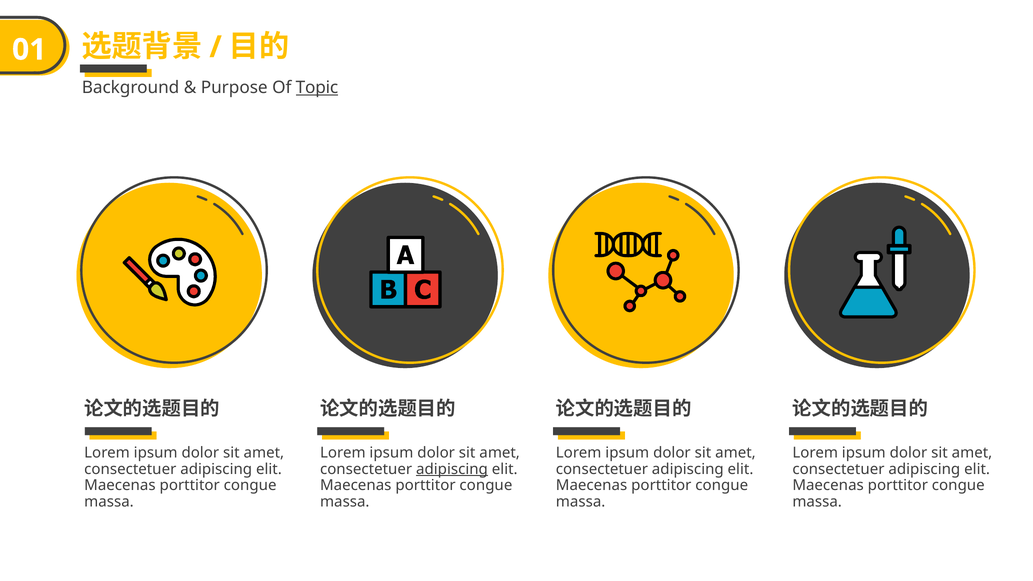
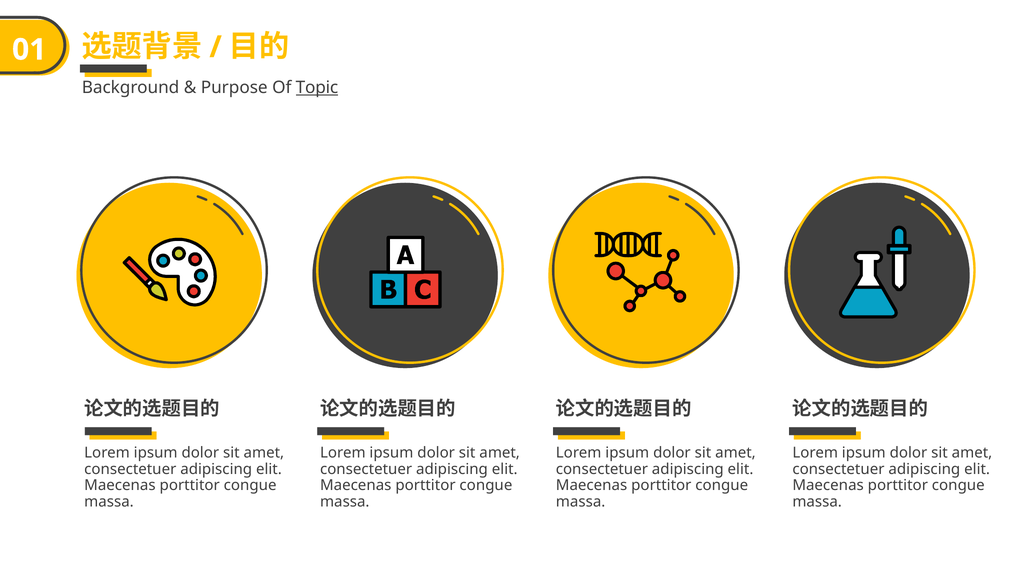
adipiscing underline: present -> none (452, 469)
